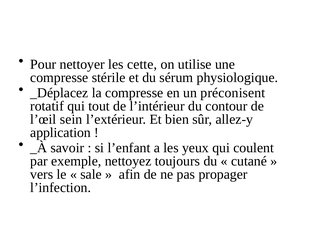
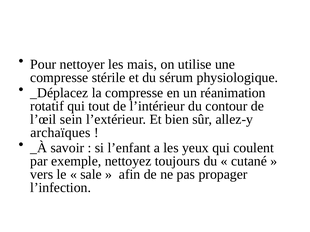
cette: cette -> mais (142, 64)
préconisent: préconisent -> réanimation (233, 93)
application: application -> archaïques (60, 133)
